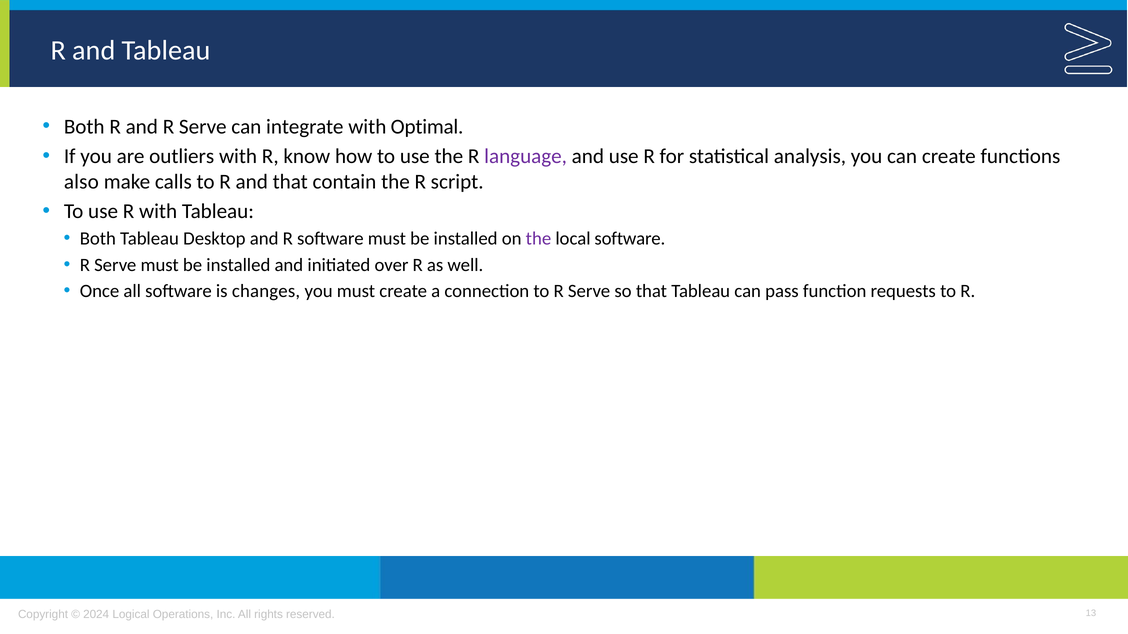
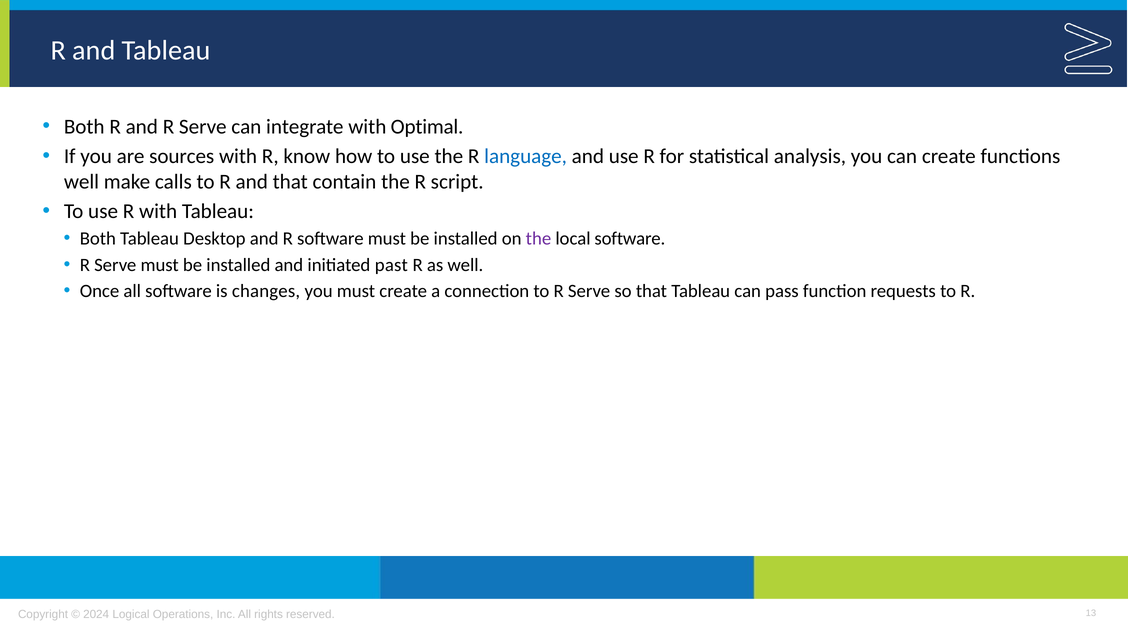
outliers: outliers -> sources (182, 156)
language colour: purple -> blue (526, 156)
also: also -> well (81, 182)
over: over -> past (391, 265)
